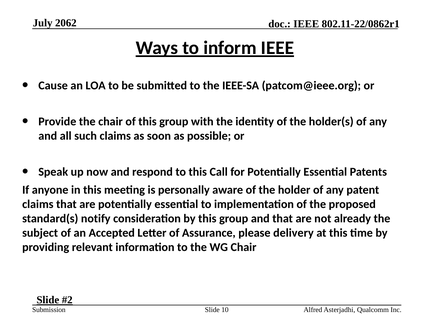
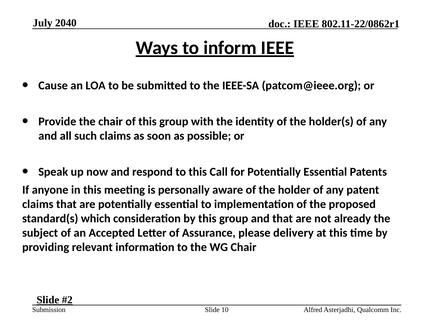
2062: 2062 -> 2040 (66, 23)
notify: notify -> which (96, 218)
